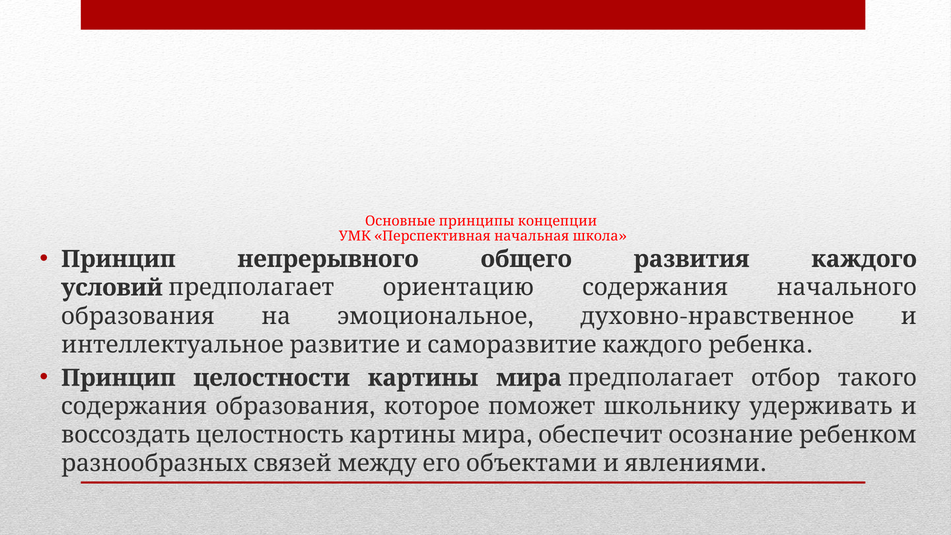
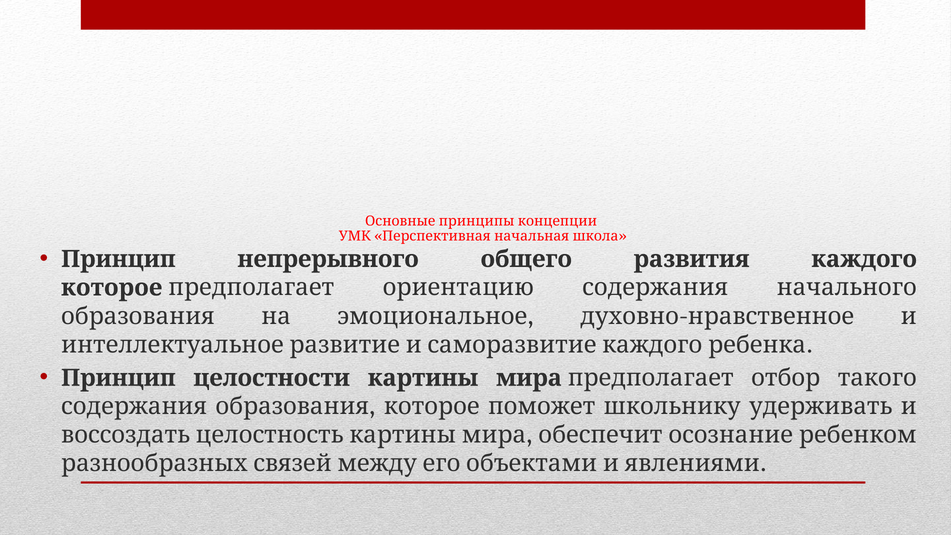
условий: условий -> которое (112, 288)
